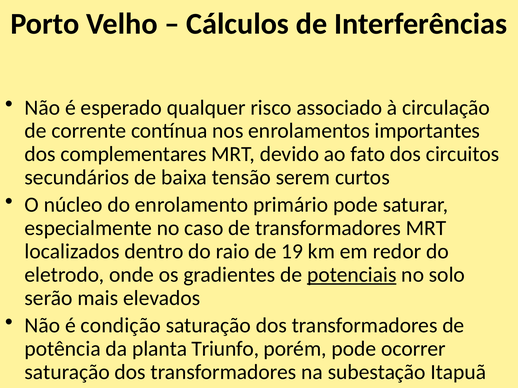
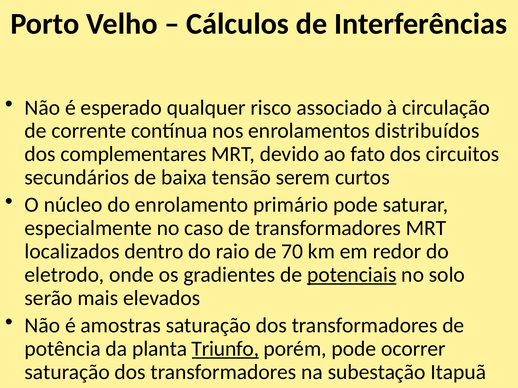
importantes: importantes -> distribuídos (427, 131)
19: 19 -> 70 (292, 252)
condição: condição -> amostras (121, 326)
Triunfo underline: none -> present (225, 349)
